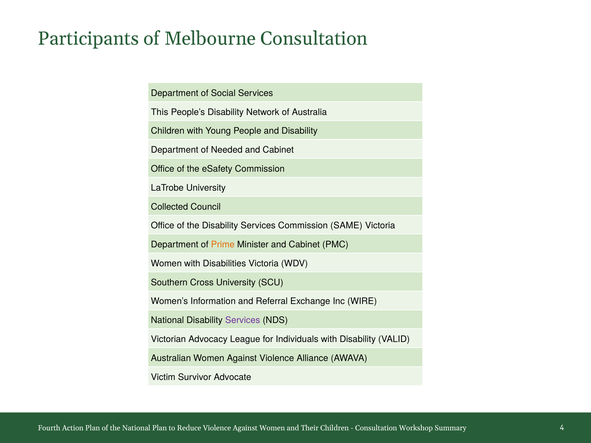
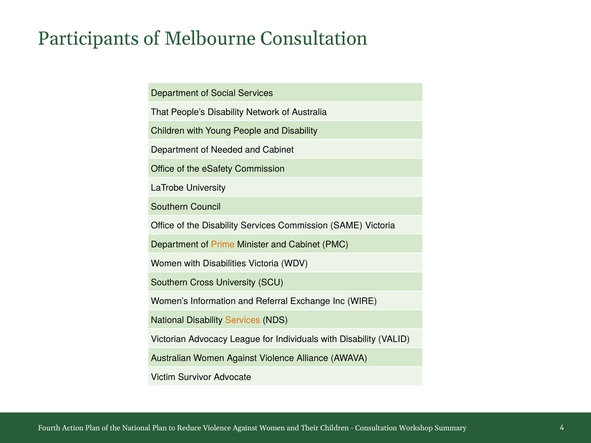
This: This -> That (160, 112)
Collected: Collected -> Southern (169, 207)
Services colour: purple -> orange (243, 320)
